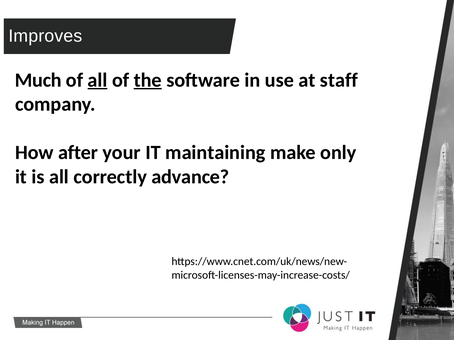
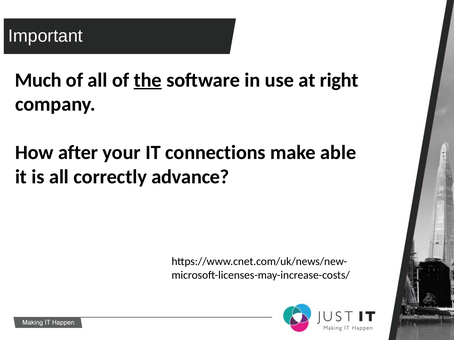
Improves: Improves -> Important (46, 36)
all underline: present -> none (98, 80)
staff: staff -> right (339, 80)
maintaining: maintaining -> connections (215, 153)
only: only -> able (338, 153)
